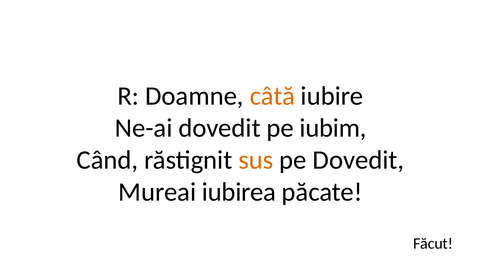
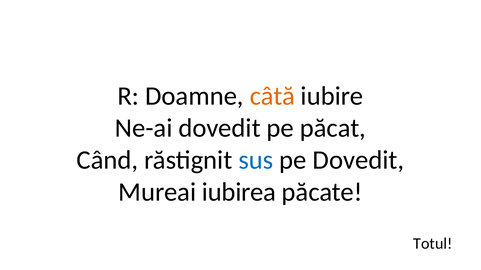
iubim: iubim -> păcat (333, 128)
sus colour: orange -> blue (256, 160)
Făcut: Făcut -> Totul (433, 244)
